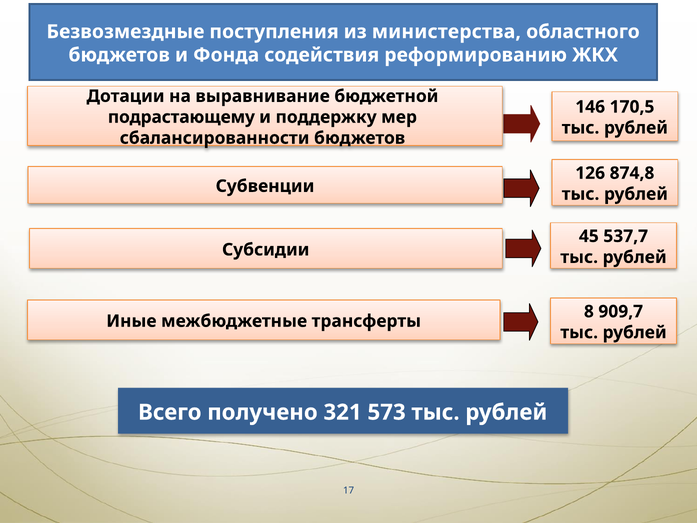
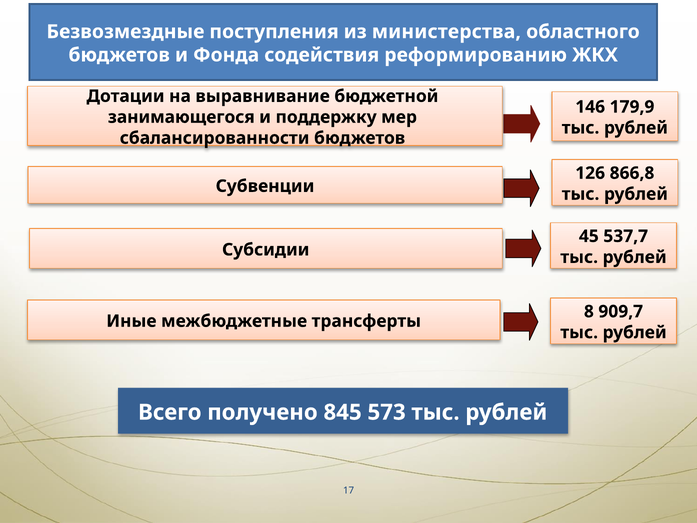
170,5: 170,5 -> 179,9 (632, 107)
подрастающему: подрастающему -> занимающегося (181, 117)
874,8: 874,8 -> 866,8 (632, 173)
321: 321 -> 845 (343, 412)
